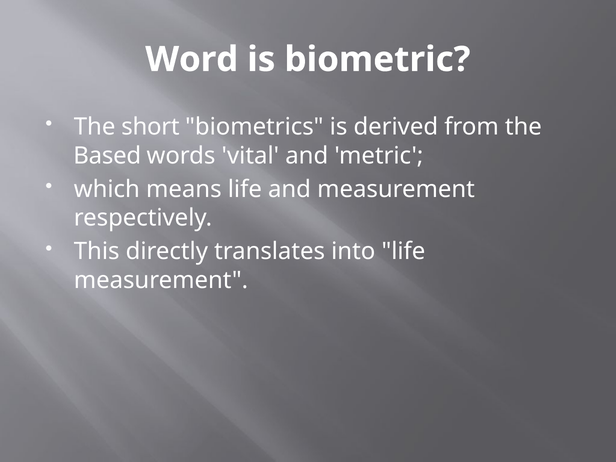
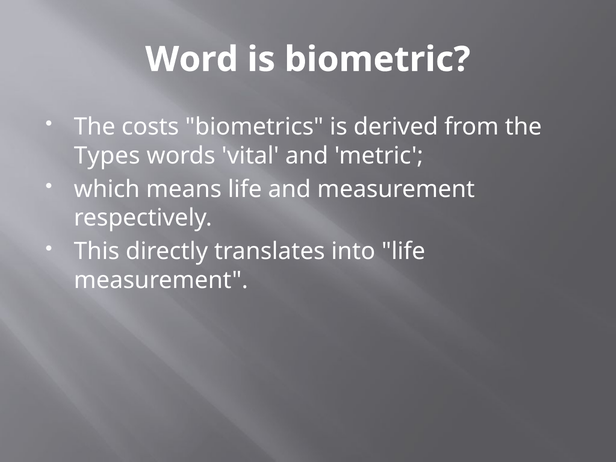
short: short -> costs (150, 127)
Based: Based -> Types (107, 156)
